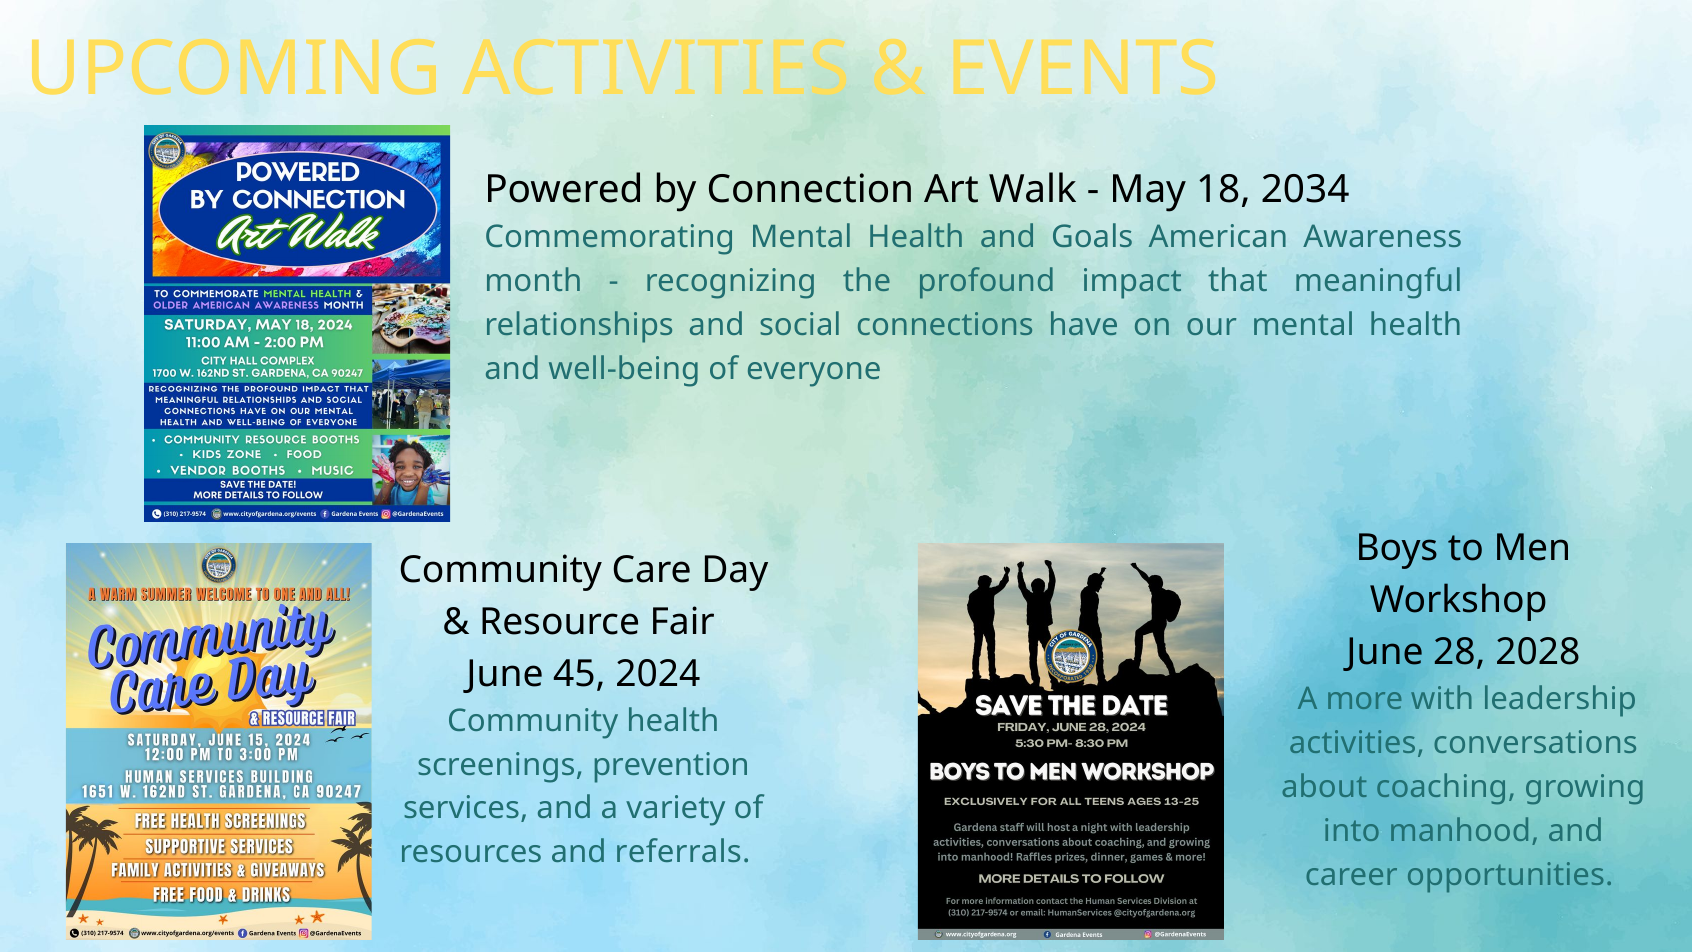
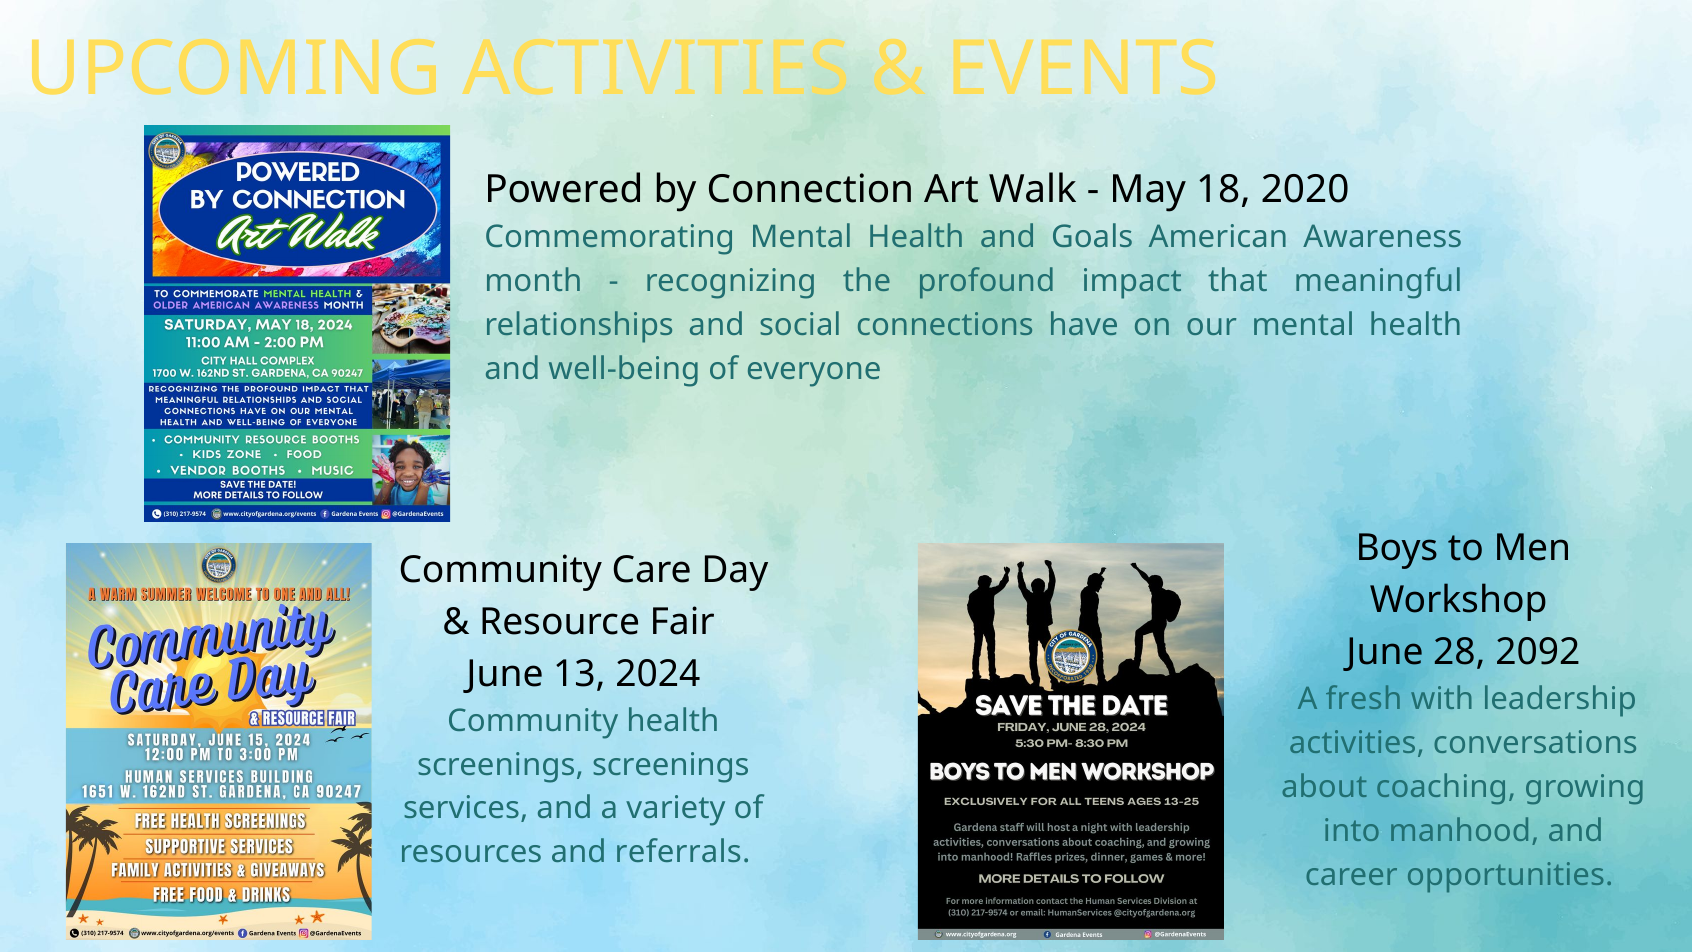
2034: 2034 -> 2020 (1305, 190)
2028: 2028 -> 2092 (1538, 652)
45: 45 -> 13 (579, 674)
more: more -> fresh (1364, 699)
screenings prevention: prevention -> screenings (671, 765)
